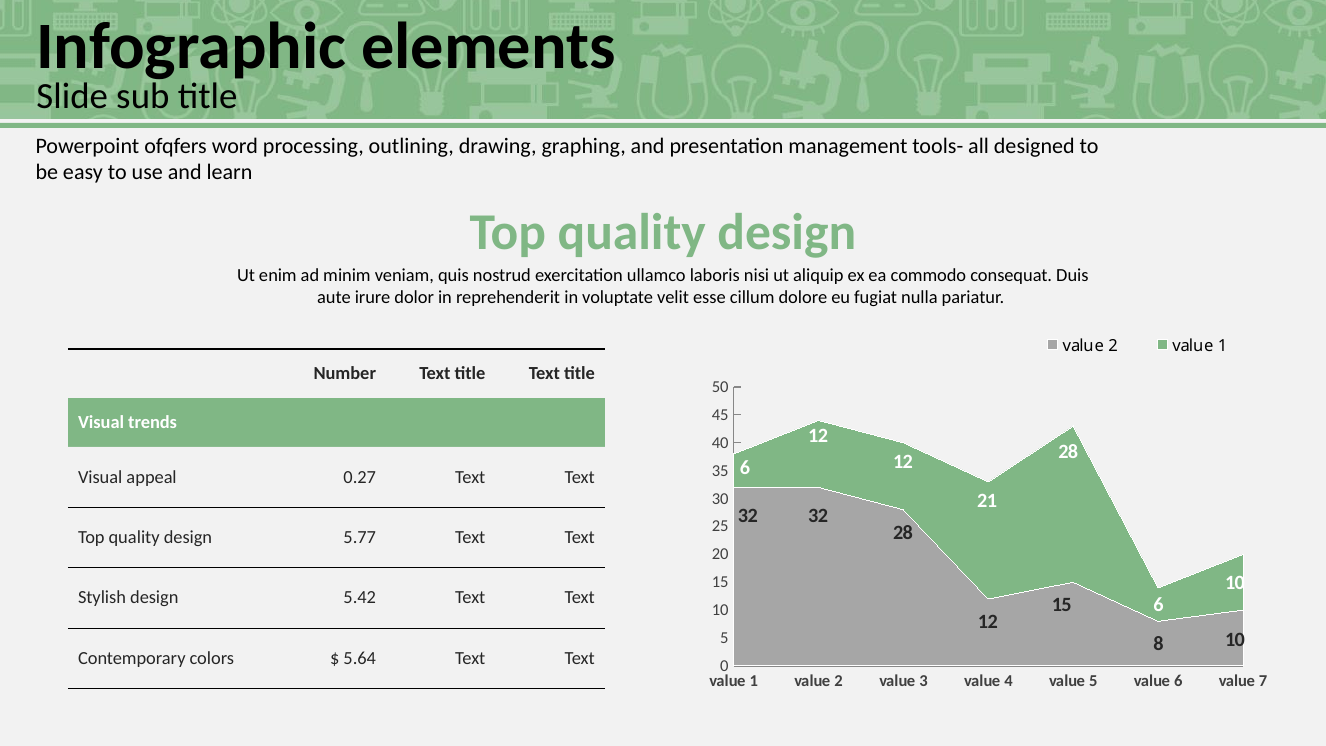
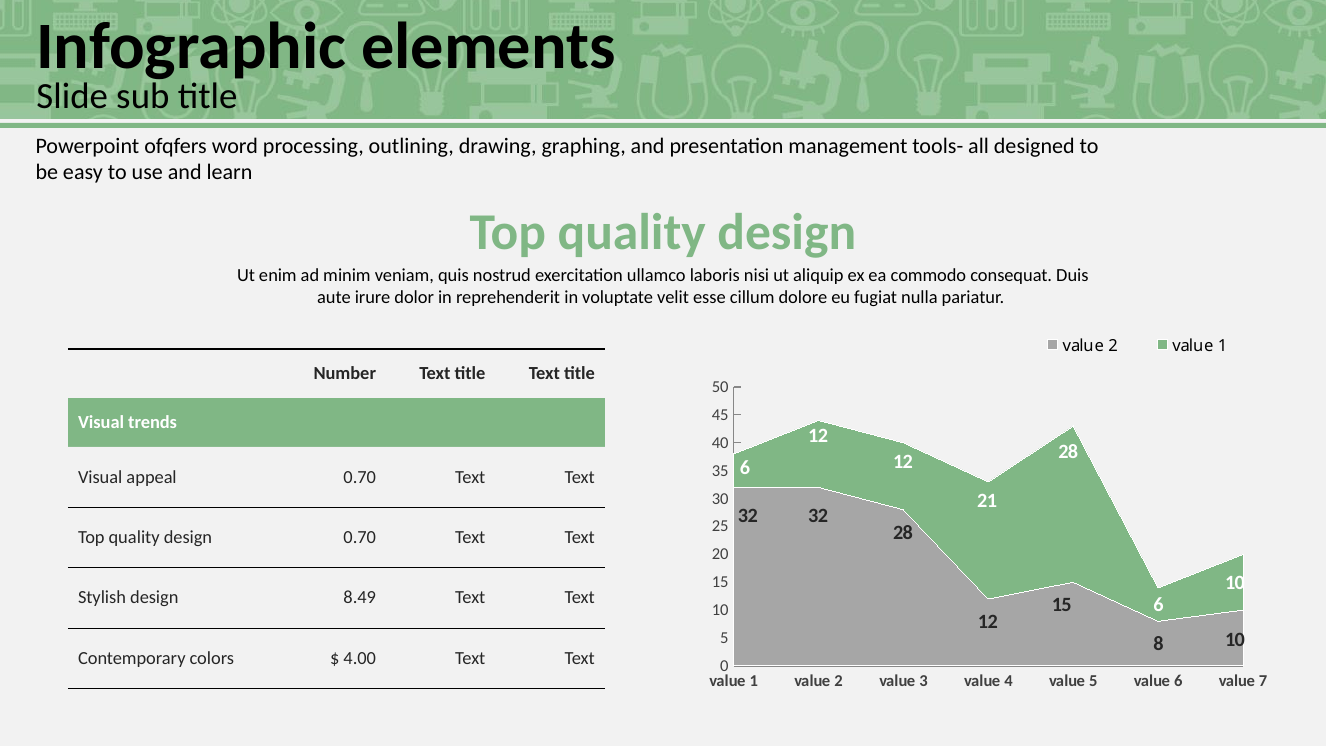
appeal 0.27: 0.27 -> 0.70 (360, 477)
design 5.77: 5.77 -> 0.70 (360, 537)
5.42: 5.42 -> 8.49 (360, 598)
5.64: 5.64 -> 4.00 (360, 658)
